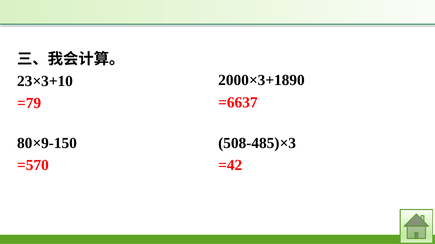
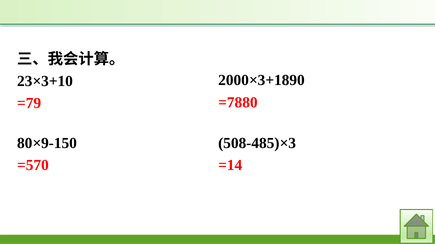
=6637: =6637 -> =7880 (238, 103)
=42: =42 -> =14 (230, 166)
